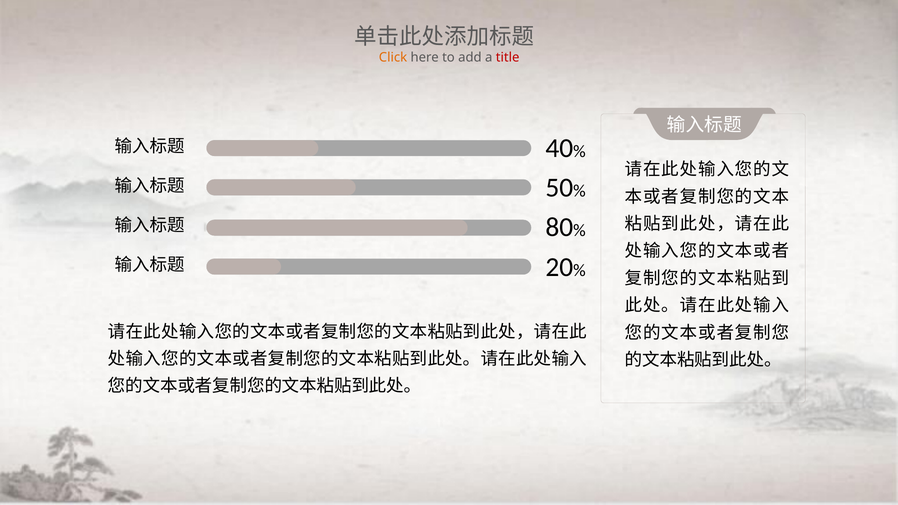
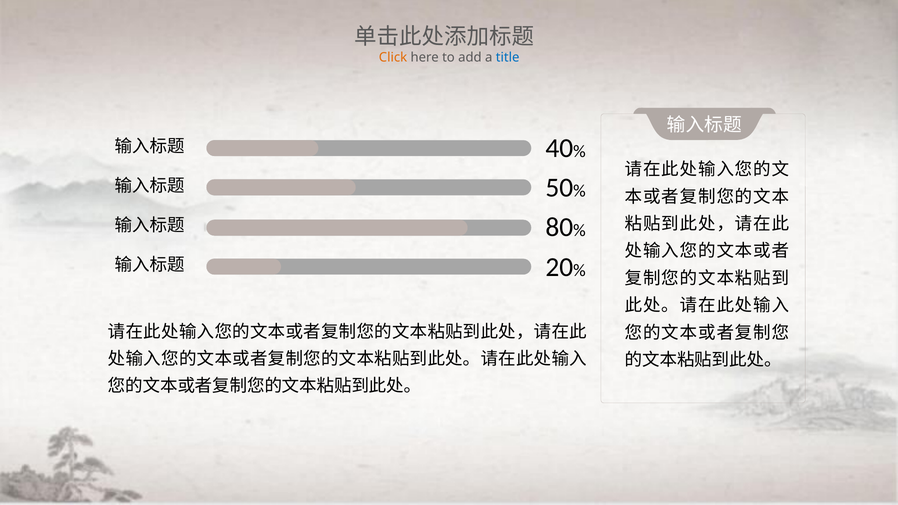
title colour: red -> blue (508, 58)
